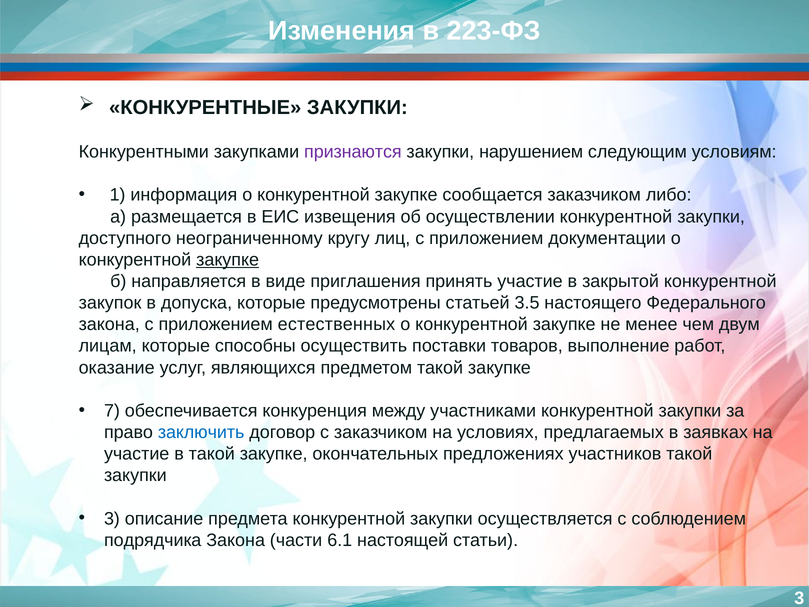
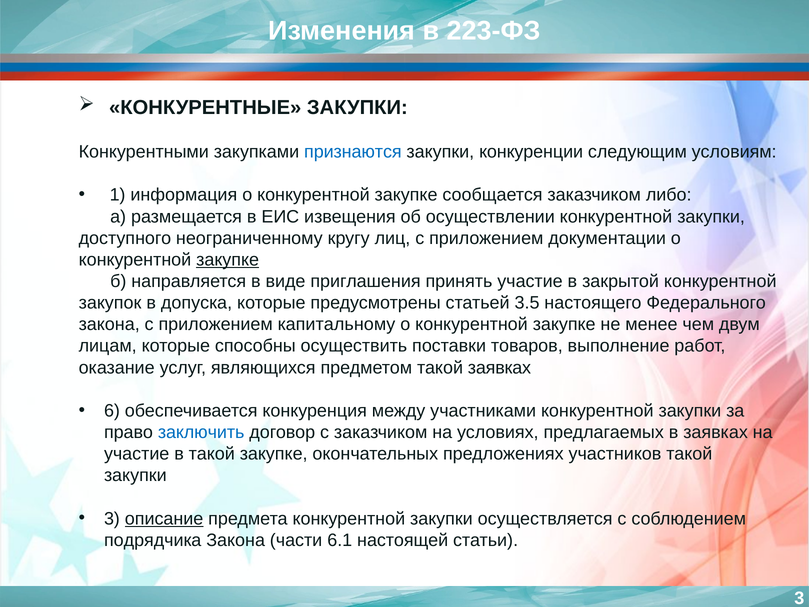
признаются colour: purple -> blue (353, 152)
нарушением: нарушением -> конкуренции (531, 152)
естественных: естественных -> капитальному (337, 324)
предметом такой закупке: закупке -> заявках (499, 367)
7: 7 -> 6 (112, 411)
описание underline: none -> present (164, 518)
